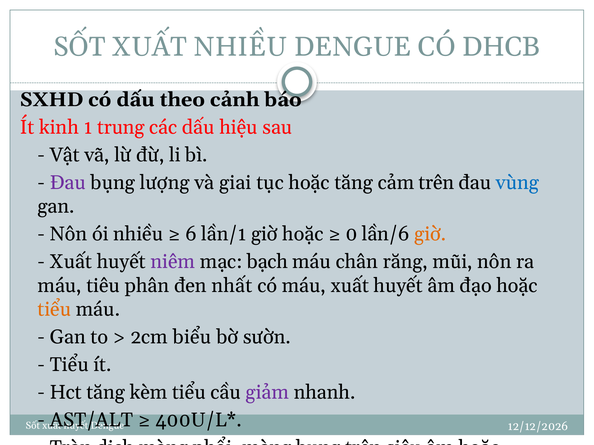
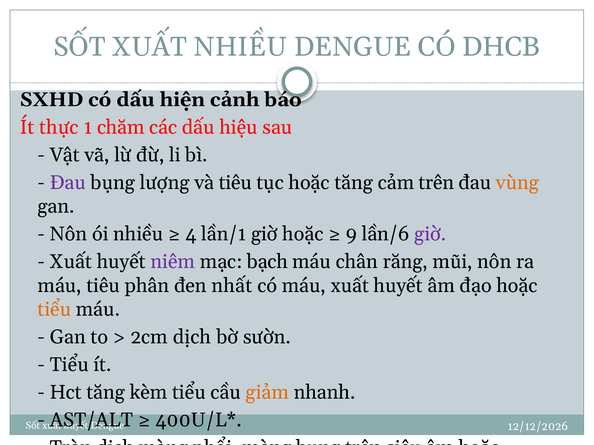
theo: theo -> hiện (182, 100)
kinh: kinh -> thực (59, 127)
trung: trung -> chăm (121, 127)
và giai: giai -> tiêu (235, 183)
vùng colour: blue -> orange (517, 183)
6: 6 -> 4 (191, 234)
0: 0 -> 9 (351, 234)
giờ colour: orange -> purple (430, 234)
2cm biểu: biểu -> dịch (192, 337)
giảm colour: purple -> orange (267, 393)
